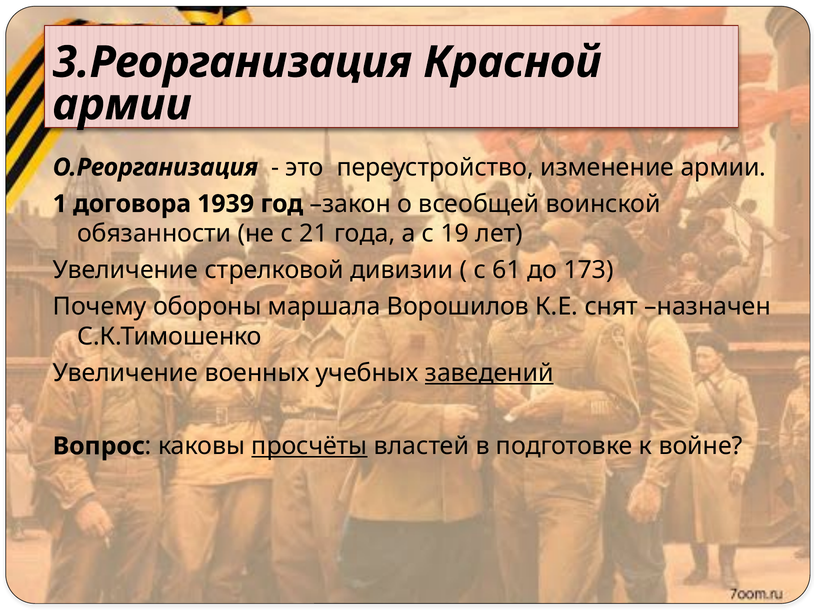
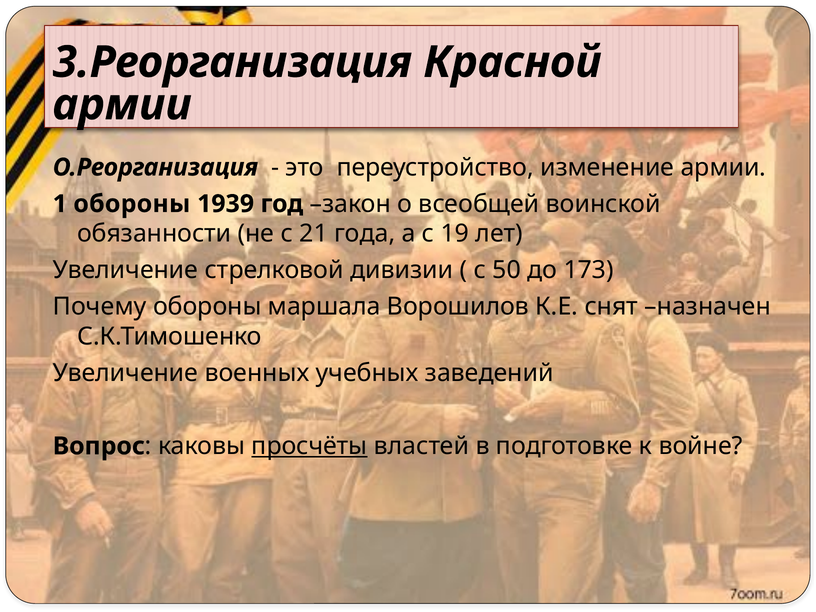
1 договора: договора -> обороны (132, 204)
61: 61 -> 50 (507, 270)
заведений underline: present -> none (489, 373)
